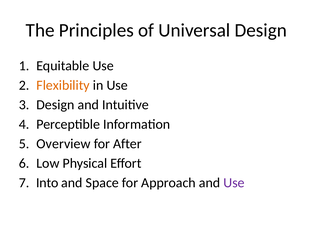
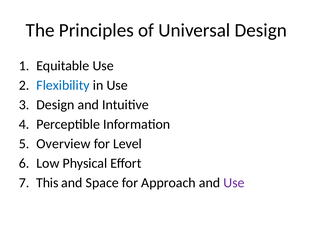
Flexibility colour: orange -> blue (63, 85)
After: After -> Level (127, 144)
Into: Into -> This (47, 183)
